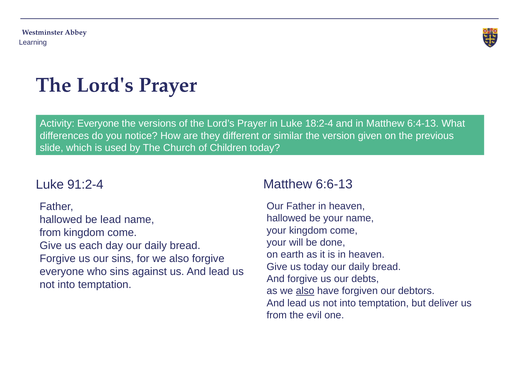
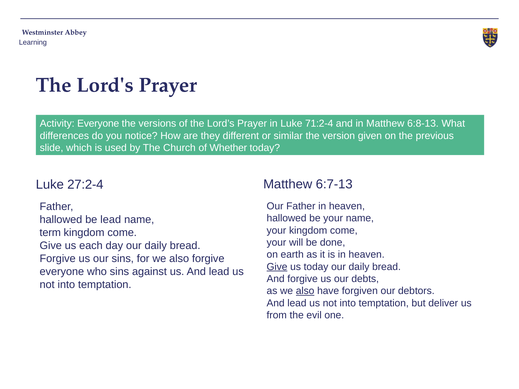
18:2-4: 18:2-4 -> 71:2-4 (319, 124)
6:4-13: 6:4-13 -> 6:8-13 (423, 124)
Children: Children -> Whether (228, 148)
6:6-13: 6:6-13 -> 6:7-13 (334, 184)
91:2-4: 91:2-4 -> 27:2-4 (85, 185)
from: from -> term (50, 233)
Give underline: none -> present (277, 267)
